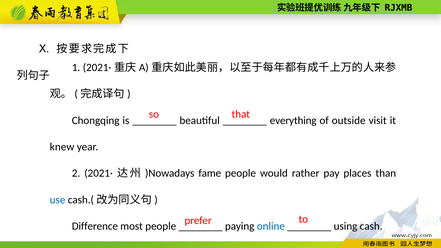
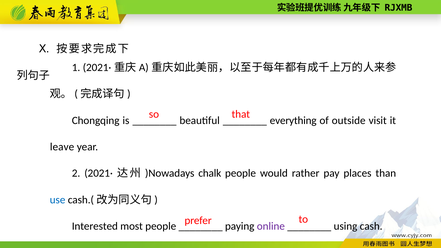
knew: knew -> leave (62, 147)
fame: fame -> chalk (210, 173)
Difference: Difference -> Interested (95, 226)
online colour: blue -> purple (271, 226)
